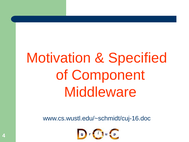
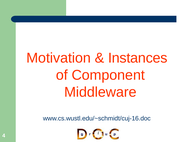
Specified: Specified -> Instances (138, 58)
